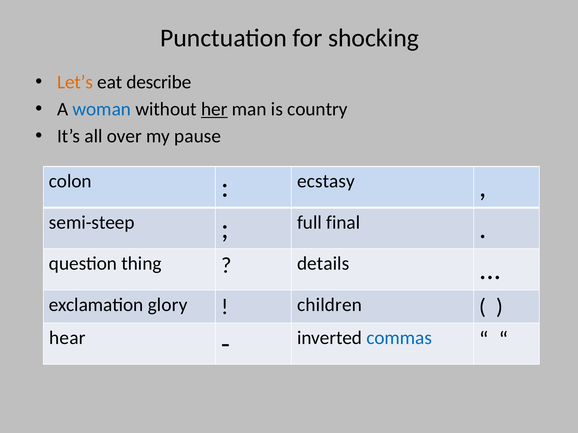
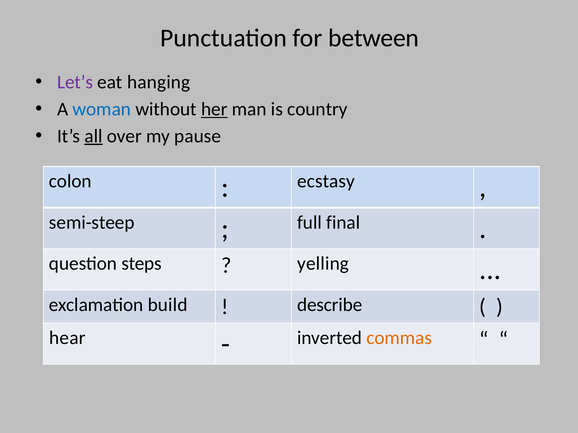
shocking: shocking -> between (374, 38)
Let’s colour: orange -> purple (75, 82)
describe: describe -> hanging (159, 82)
all underline: none -> present (94, 136)
thing: thing -> steps (142, 264)
details: details -> yelling (323, 264)
glory: glory -> build (168, 305)
children: children -> describe (330, 305)
commas colour: blue -> orange (399, 338)
